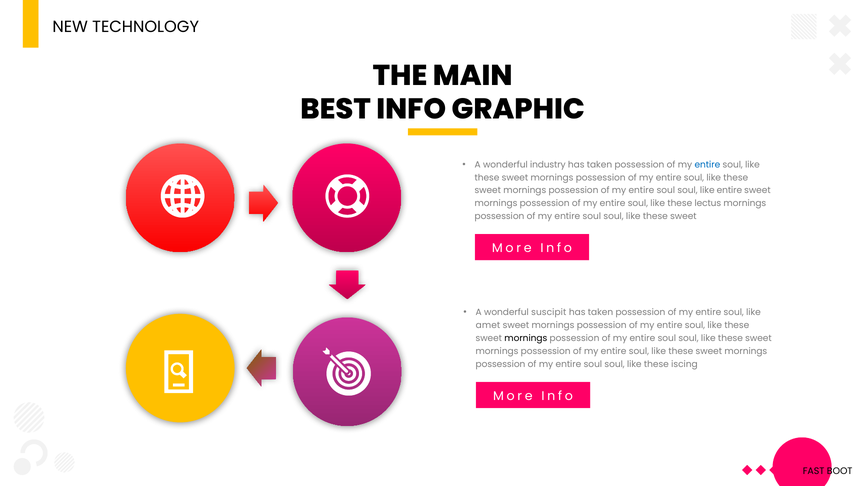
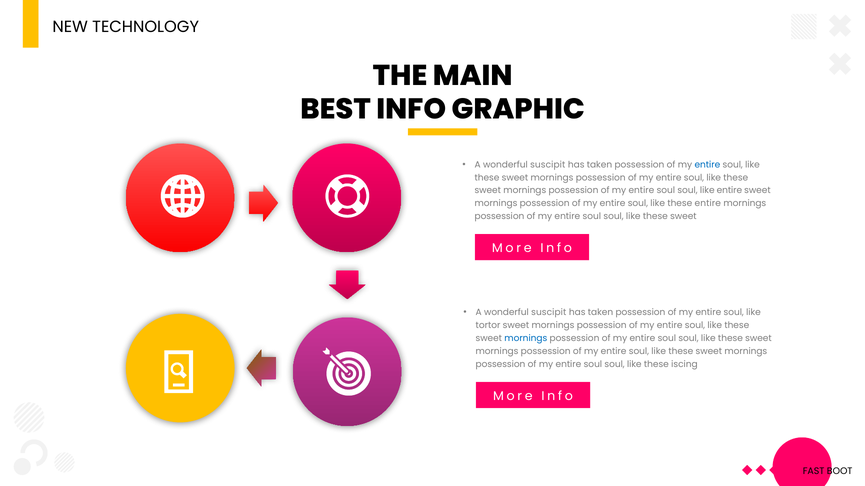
industry: industry -> suscipit (548, 165)
these lectus: lectus -> entire (708, 204)
amet: amet -> tortor (488, 326)
mornings colour: black -> blue (526, 339)
